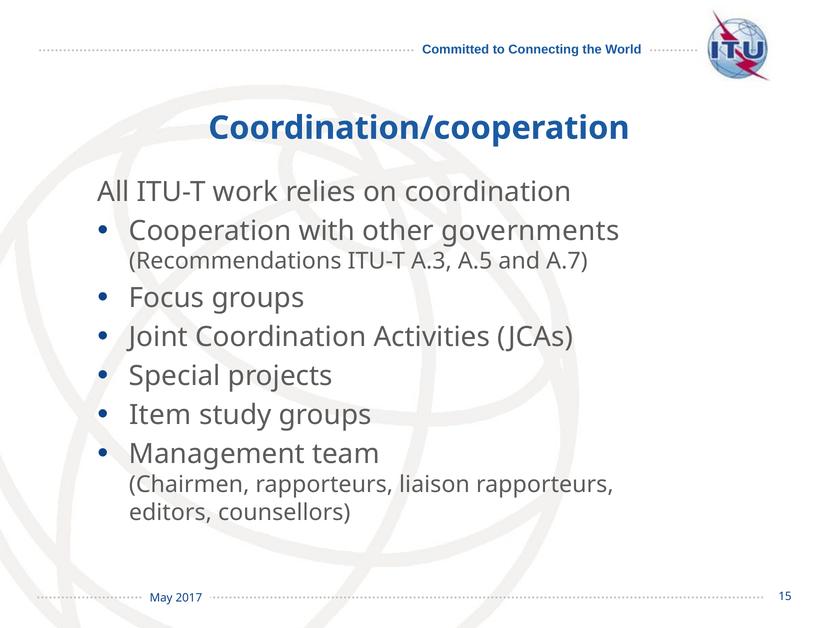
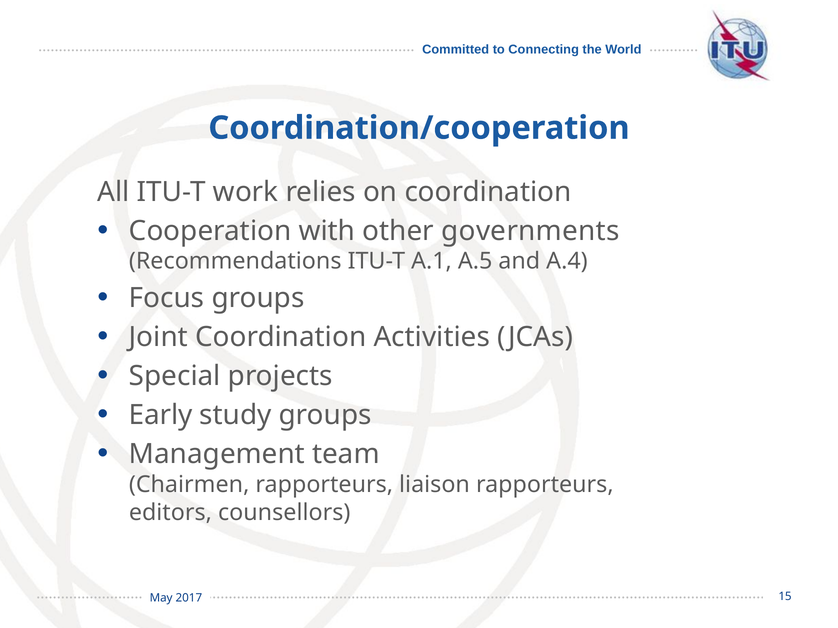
A.3: A.3 -> A.1 (431, 261)
A.7: A.7 -> A.4 (567, 261)
Item: Item -> Early (161, 415)
